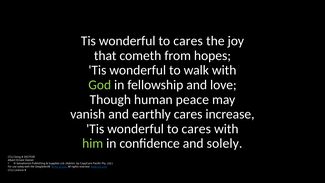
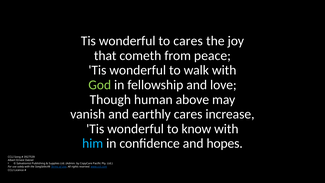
hopes: hopes -> peace (212, 56)
peace: peace -> above (192, 99)
cares: cares -> know (196, 129)
him colour: light green -> light blue (93, 143)
and solely: solely -> hopes (225, 143)
